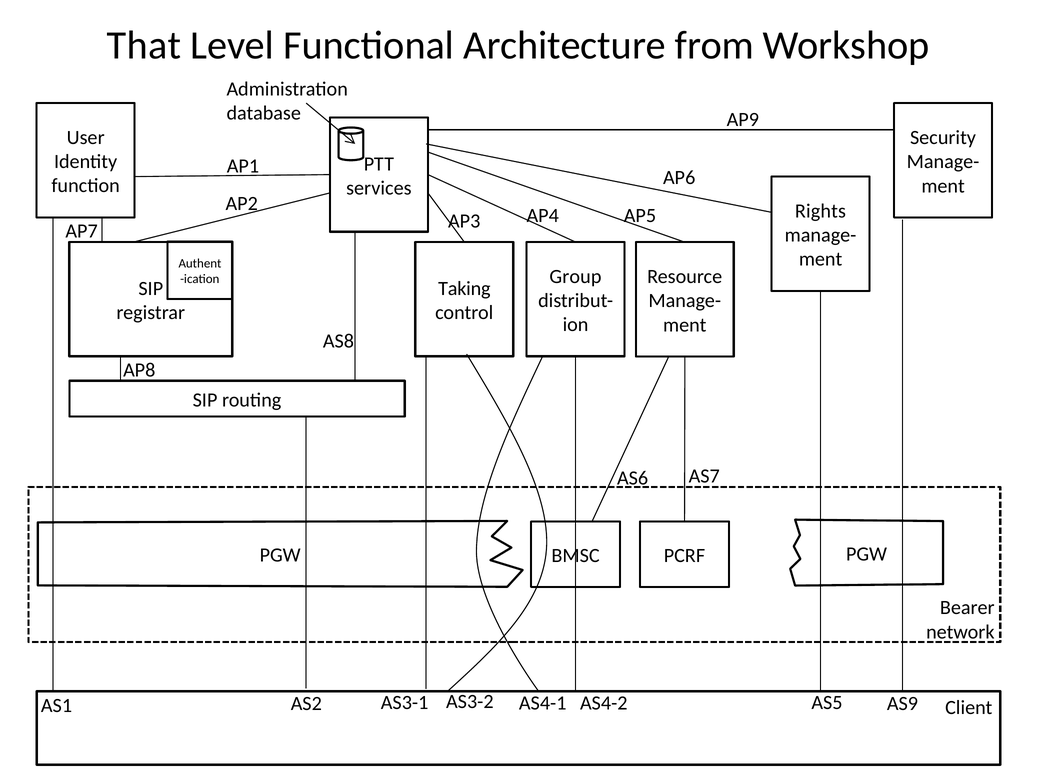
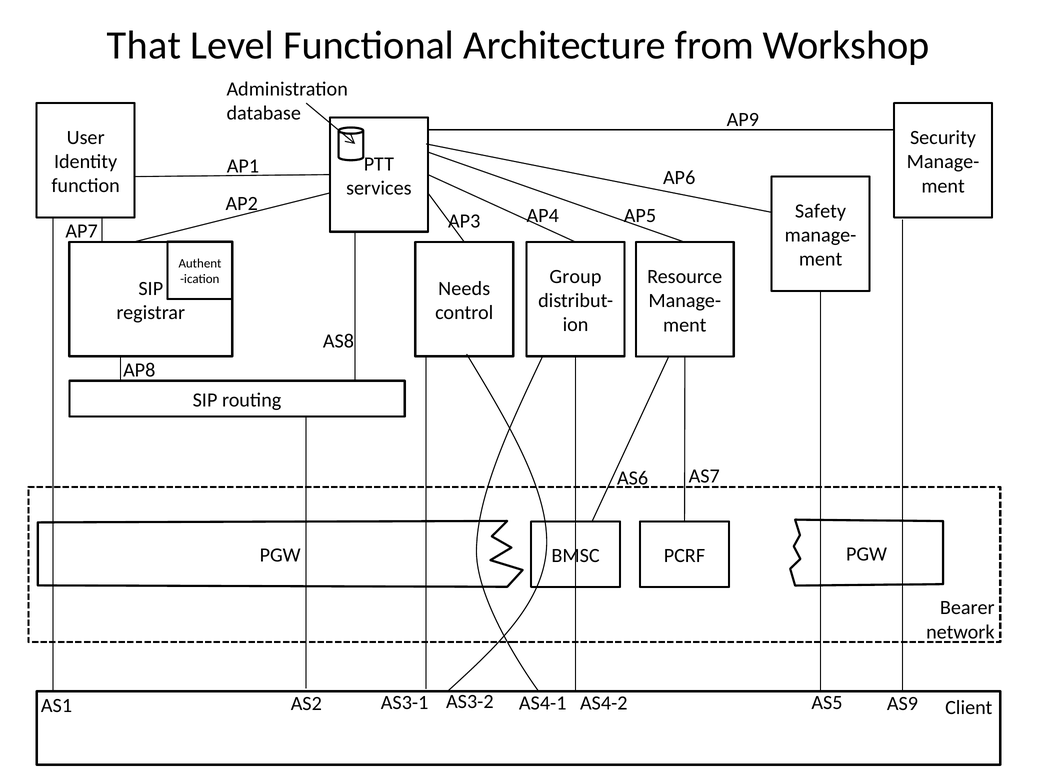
Rights: Rights -> Safety (821, 211)
Taking: Taking -> Needs (464, 288)
